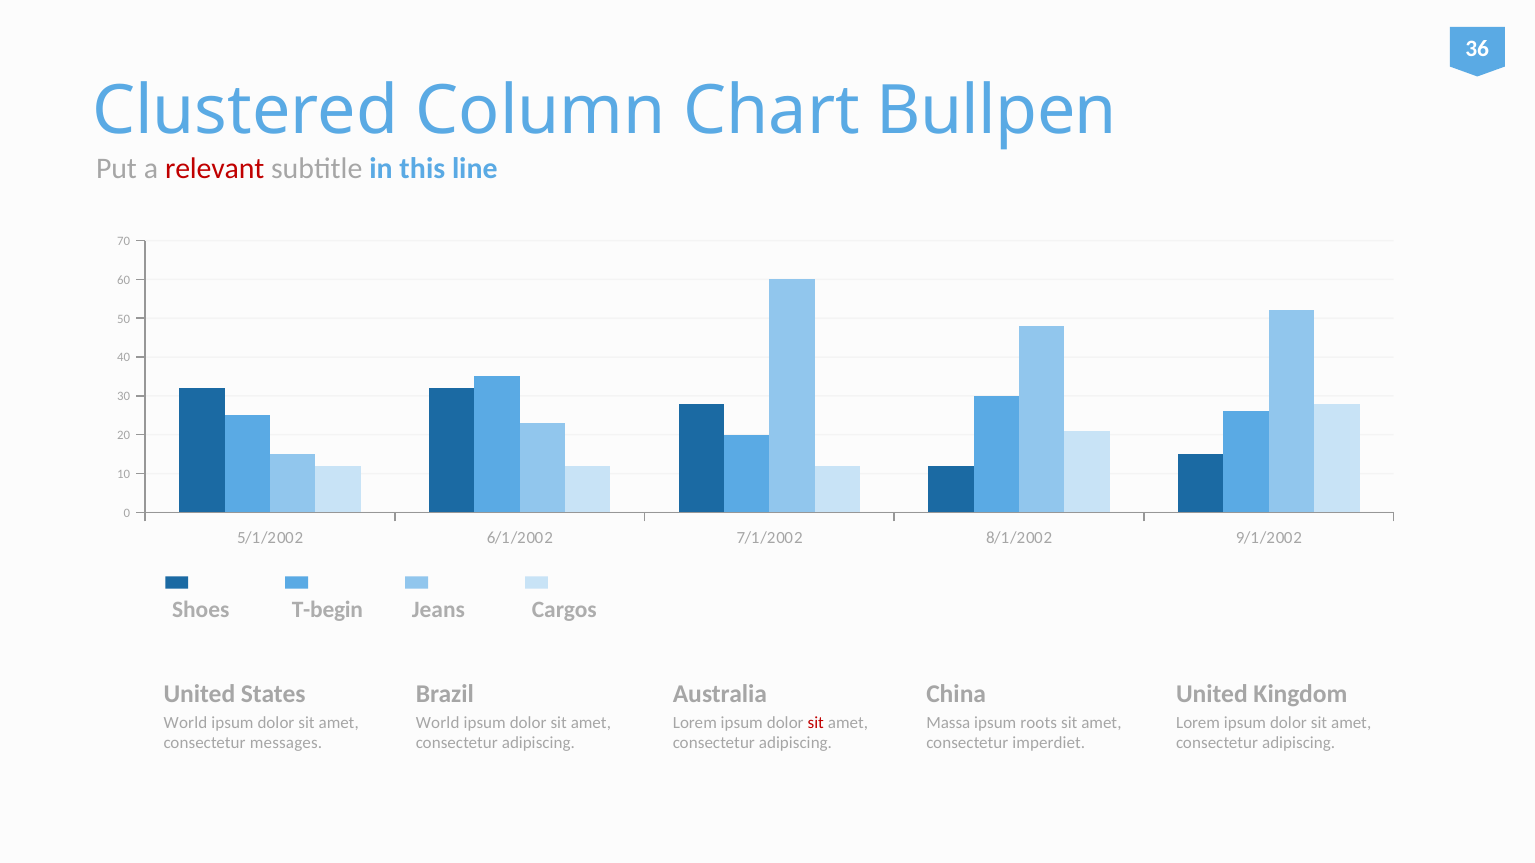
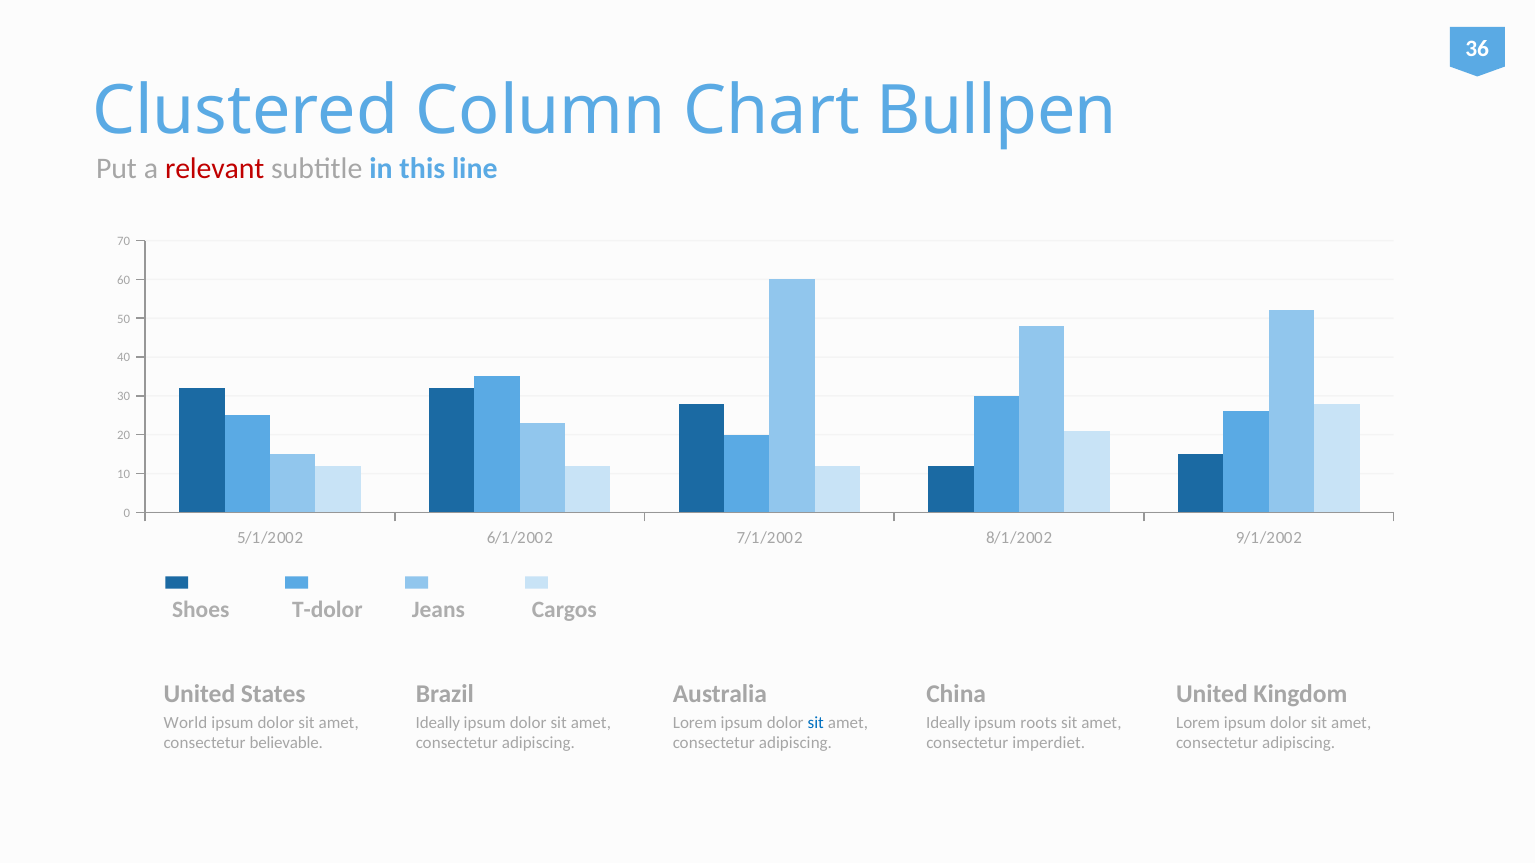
T-begin: T-begin -> T-dolor (327, 610)
World: World -> Ideally (438, 723)
sit colour: red -> blue (816, 723)
Massa: Massa -> Ideally (948, 723)
messages: messages -> believable (286, 743)
